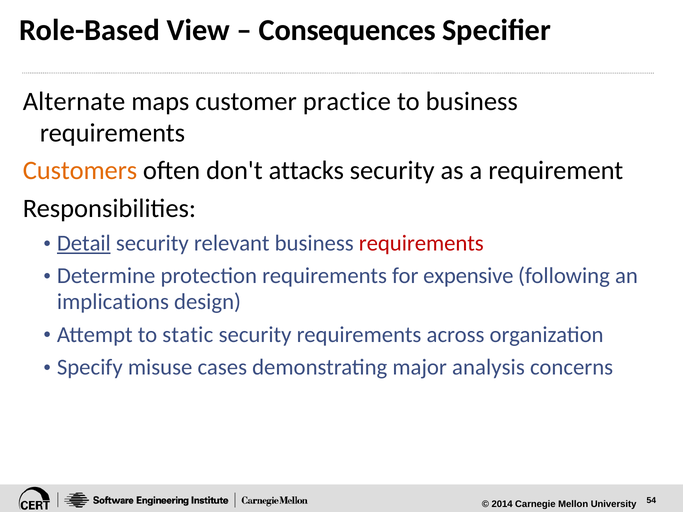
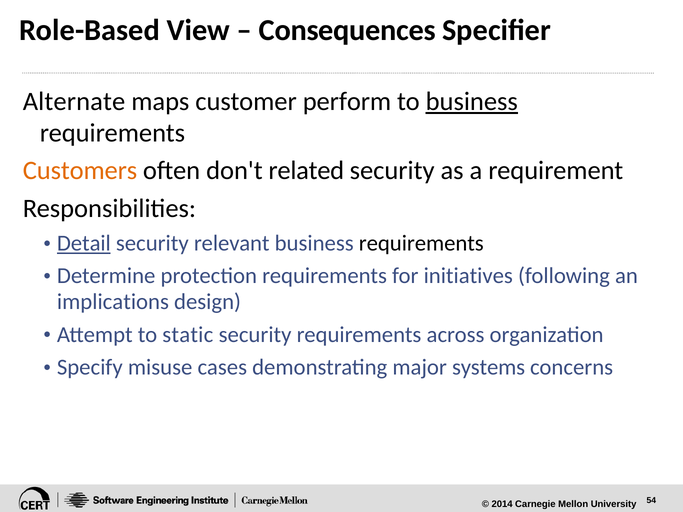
practice: practice -> perform (347, 102)
business underline: none -> present (472, 102)
attacks: attacks -> related (306, 171)
requirements colour: red -> black (421, 244)
expensive: expensive -> initiatives (468, 276)
analysis: analysis -> systems (489, 367)
